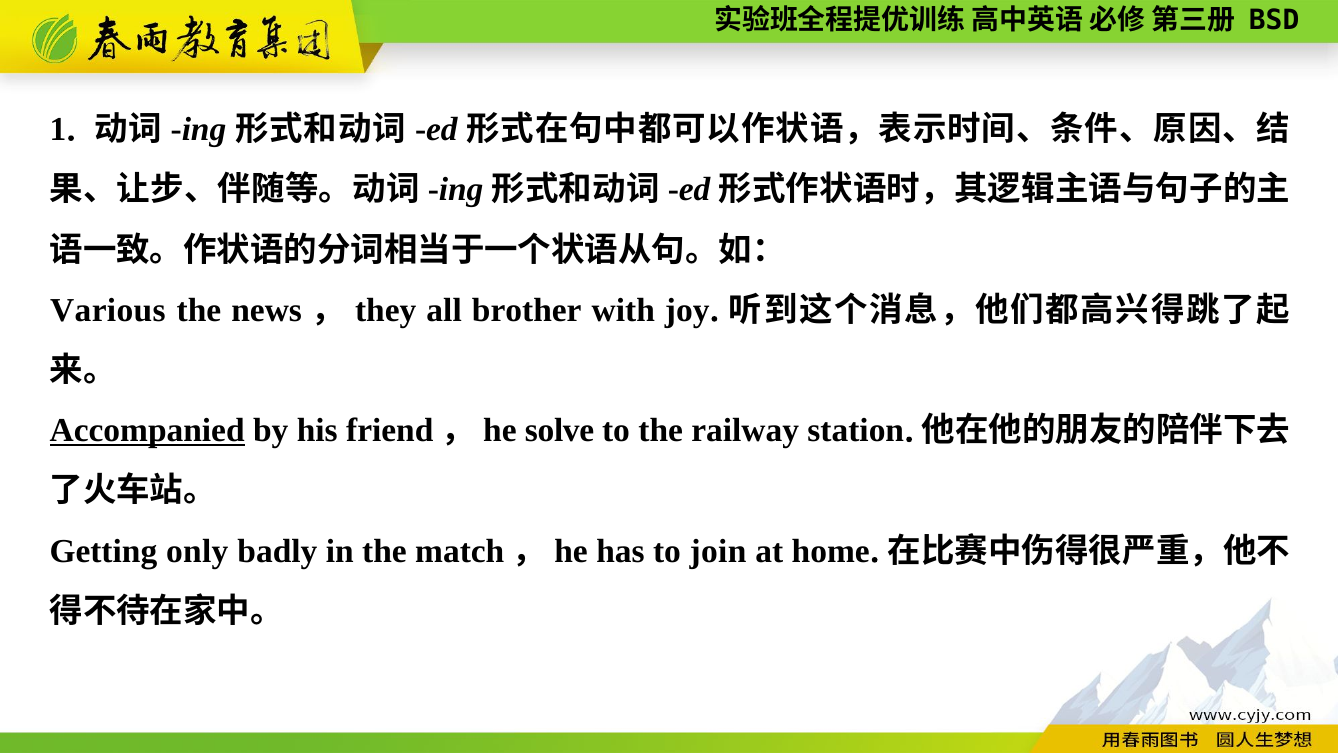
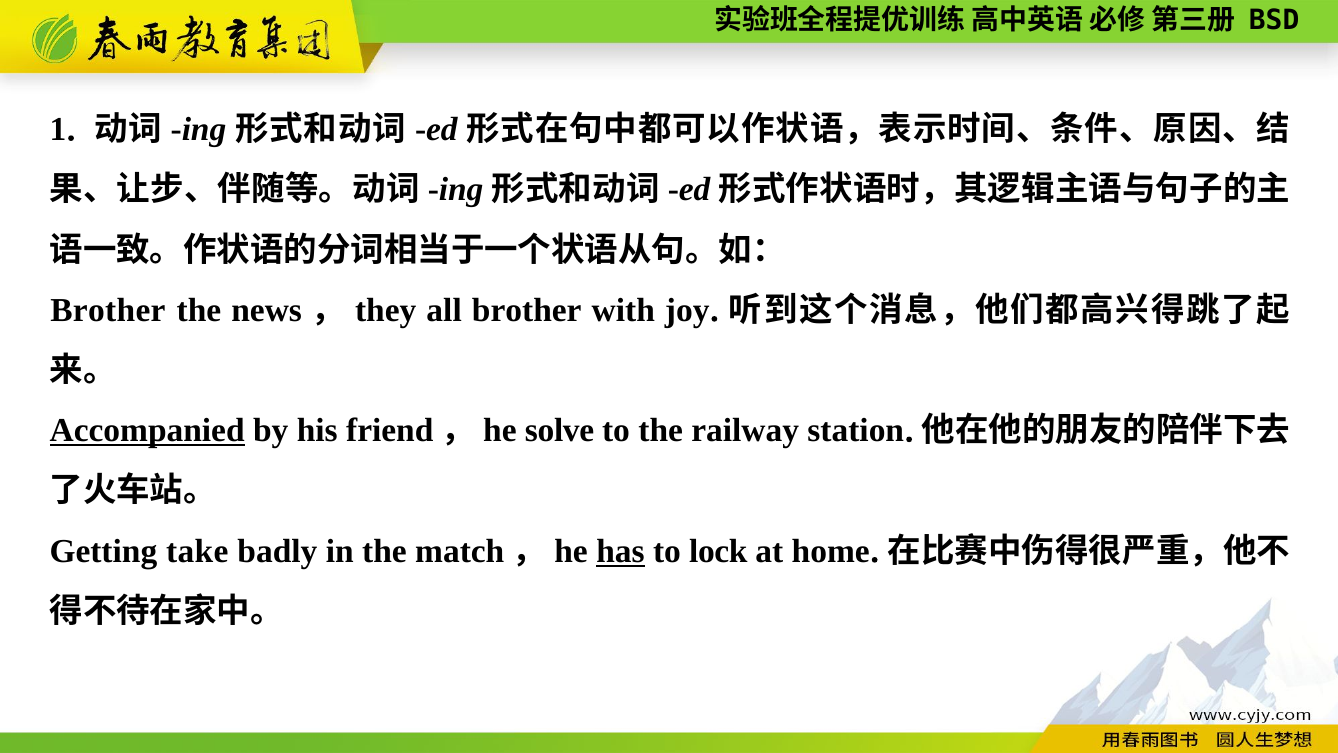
Various: Various -> Brother (108, 310)
only: only -> take (197, 551)
has underline: none -> present (620, 551)
join: join -> lock (718, 551)
